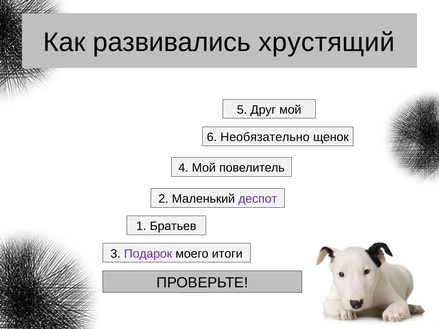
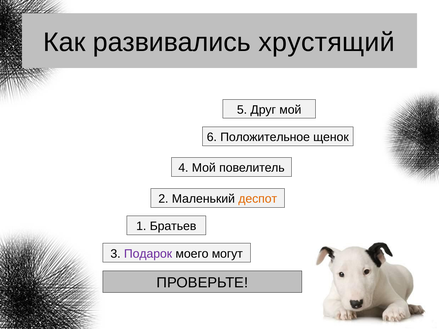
Необязательно: Необязательно -> Положительное (265, 137)
деспот colour: purple -> orange (258, 199)
итоги: итоги -> могут (227, 254)
